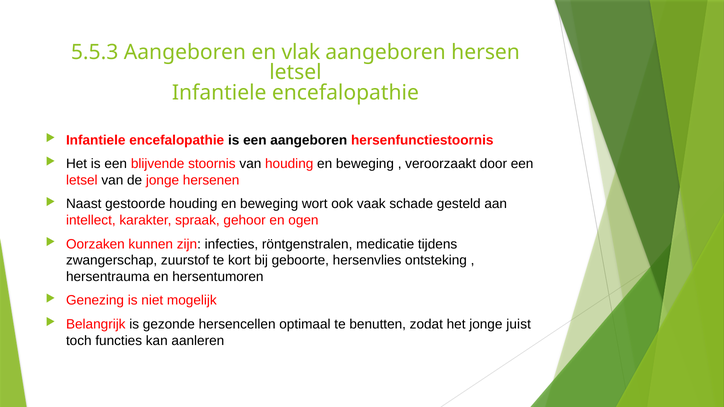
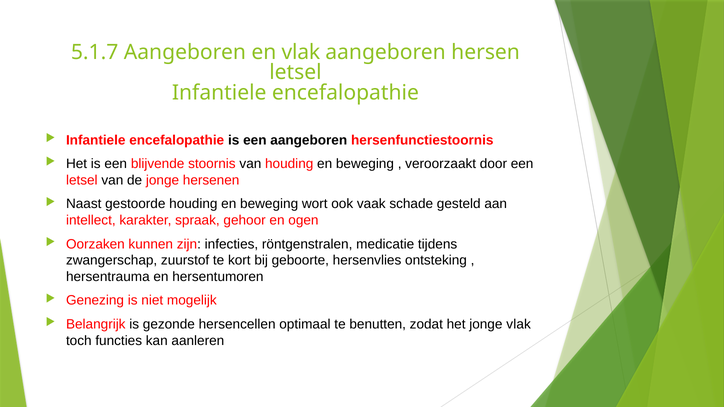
5.5.3: 5.5.3 -> 5.1.7 (95, 52)
jonge juist: juist -> vlak (519, 324)
